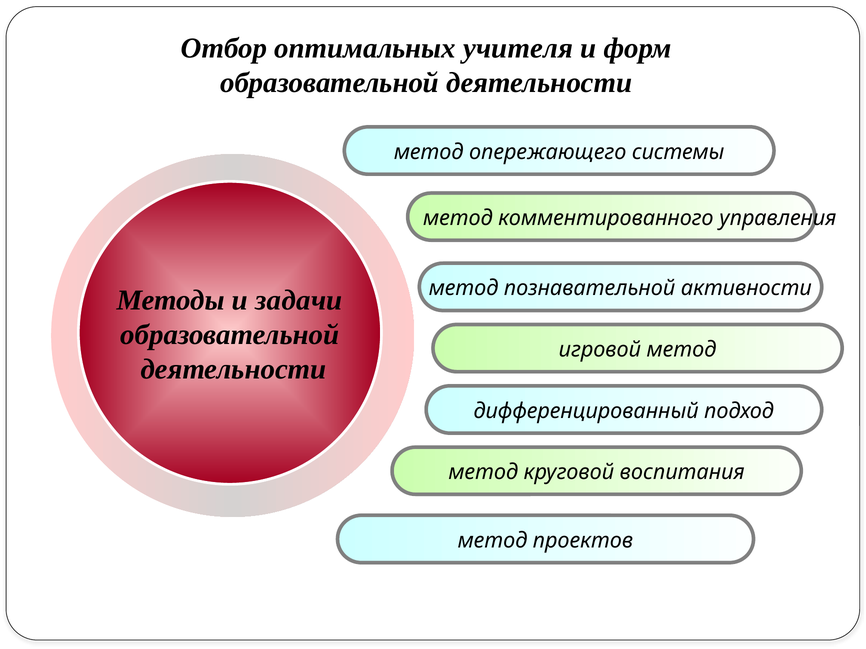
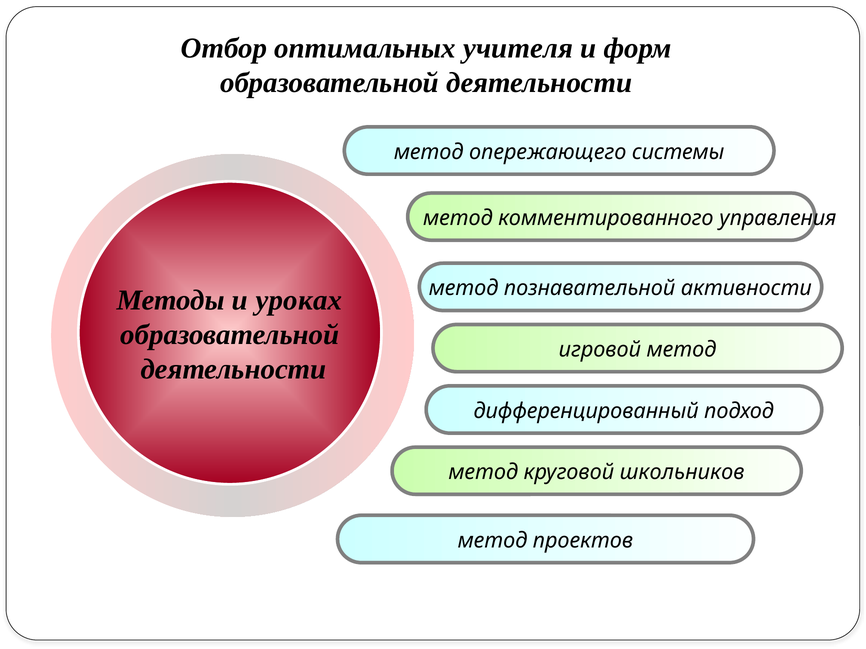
задачи: задачи -> уроках (299, 300)
воспитания: воспитания -> школьников (682, 473)
